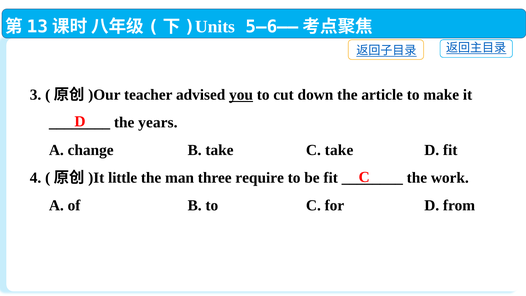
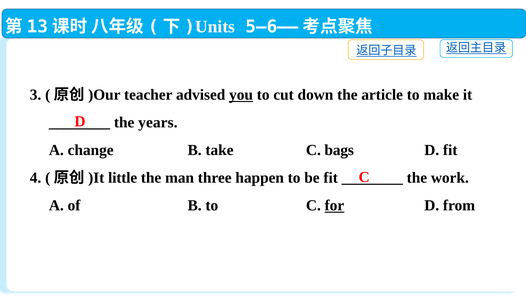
C take: take -> bags (339, 150)
require: require -> happen (260, 178)
for underline: none -> present (334, 205)
